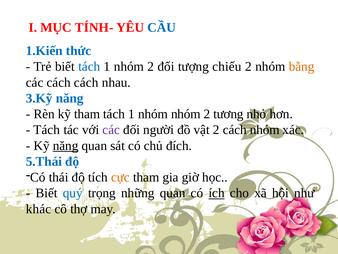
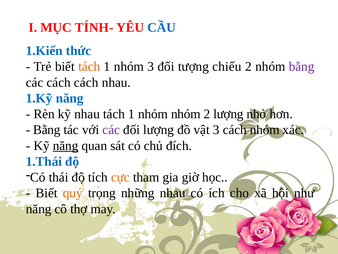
tách colour: blue -> orange (89, 67)
1 nhóm 2: 2 -> 3 (151, 67)
bằng colour: orange -> purple (302, 67)
3.Kỹ: 3.Kỹ -> 1.Kỹ (39, 98)
kỹ tham: tham -> nhau (87, 114)
2 tương: tương -> lượng (228, 114)
Tách: Tách -> Bằng (47, 130)
đối người: người -> lượng (159, 130)
vật 2: 2 -> 3 (216, 130)
5.Thái: 5.Thái -> 1.Thái (44, 161)
quý colour: blue -> orange (73, 193)
những quan: quan -> nhau (173, 193)
ích underline: present -> none (217, 193)
khác: khác -> năng (39, 209)
